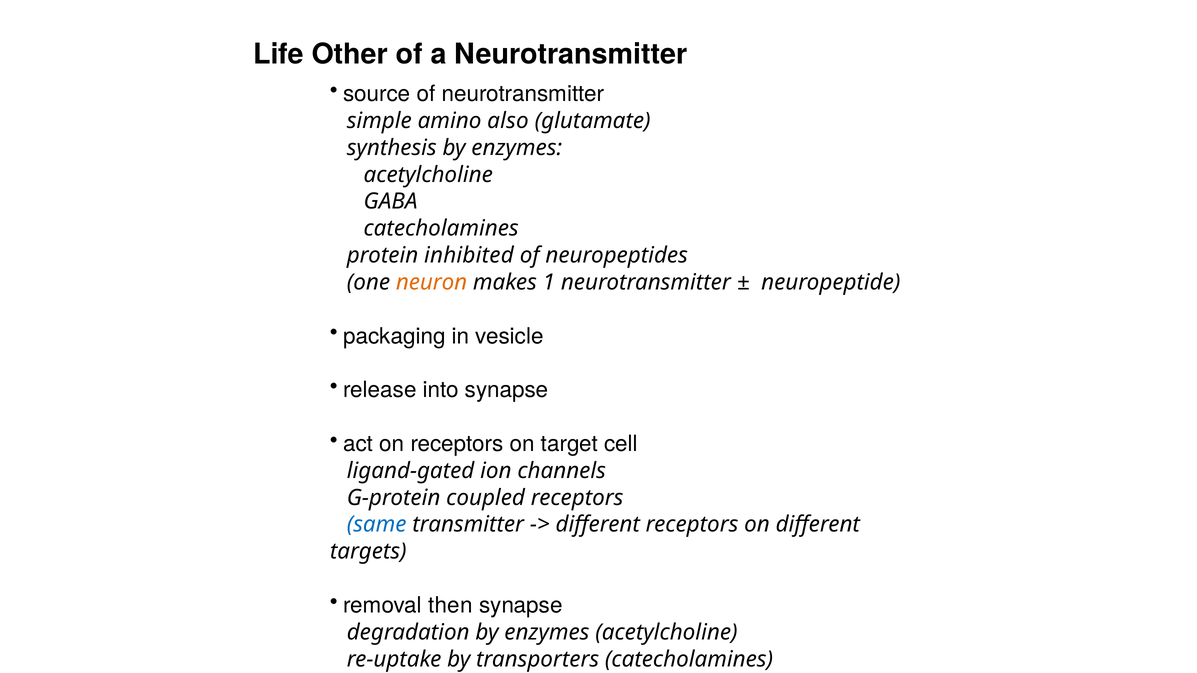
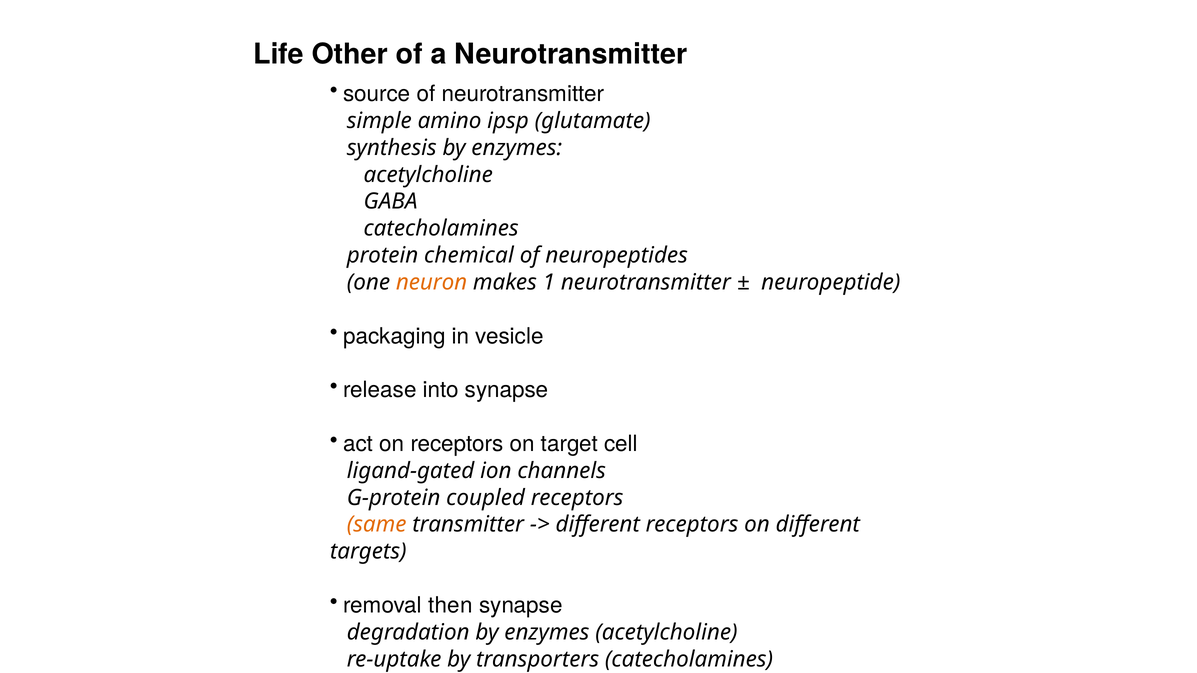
also: also -> ipsp (508, 121)
inhibited: inhibited -> chemical (469, 256)
same colour: blue -> orange (377, 525)
